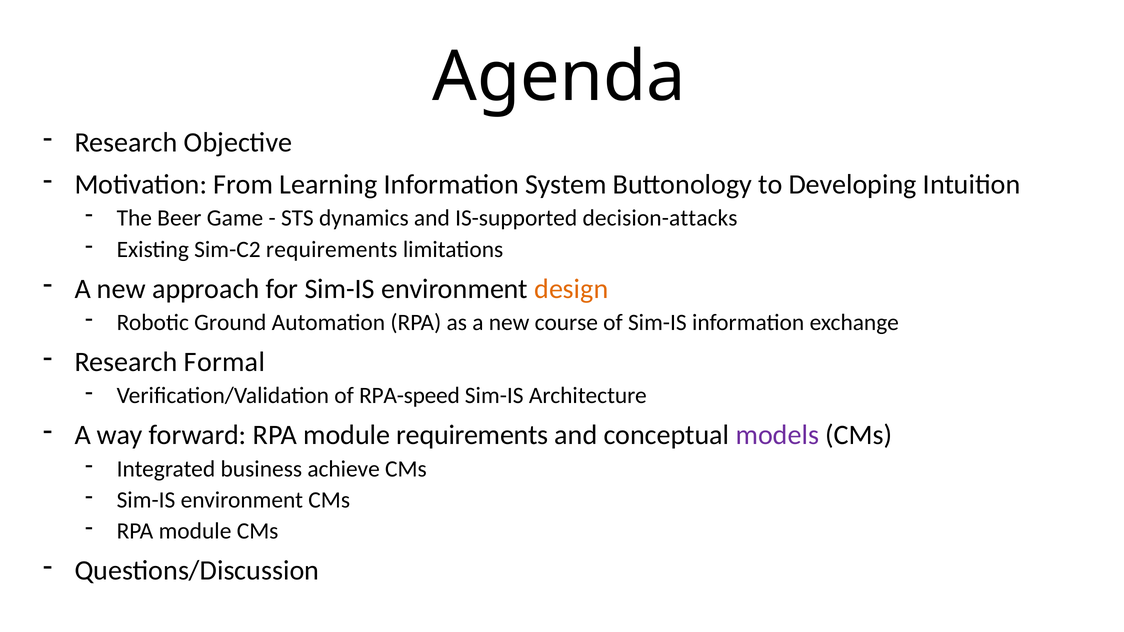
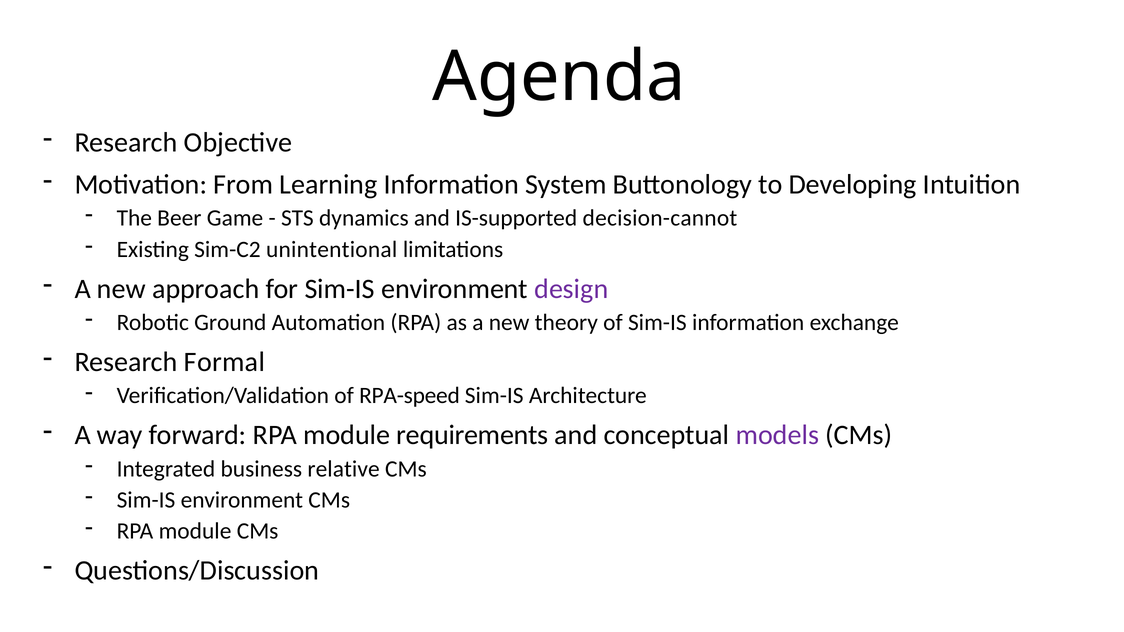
decision-attacks: decision-attacks -> decision-cannot (660, 218)
Sim-C2 requirements: requirements -> unintentional (332, 249)
design colour: orange -> purple (571, 289)
course: course -> theory (566, 323)
achieve: achieve -> relative (344, 469)
